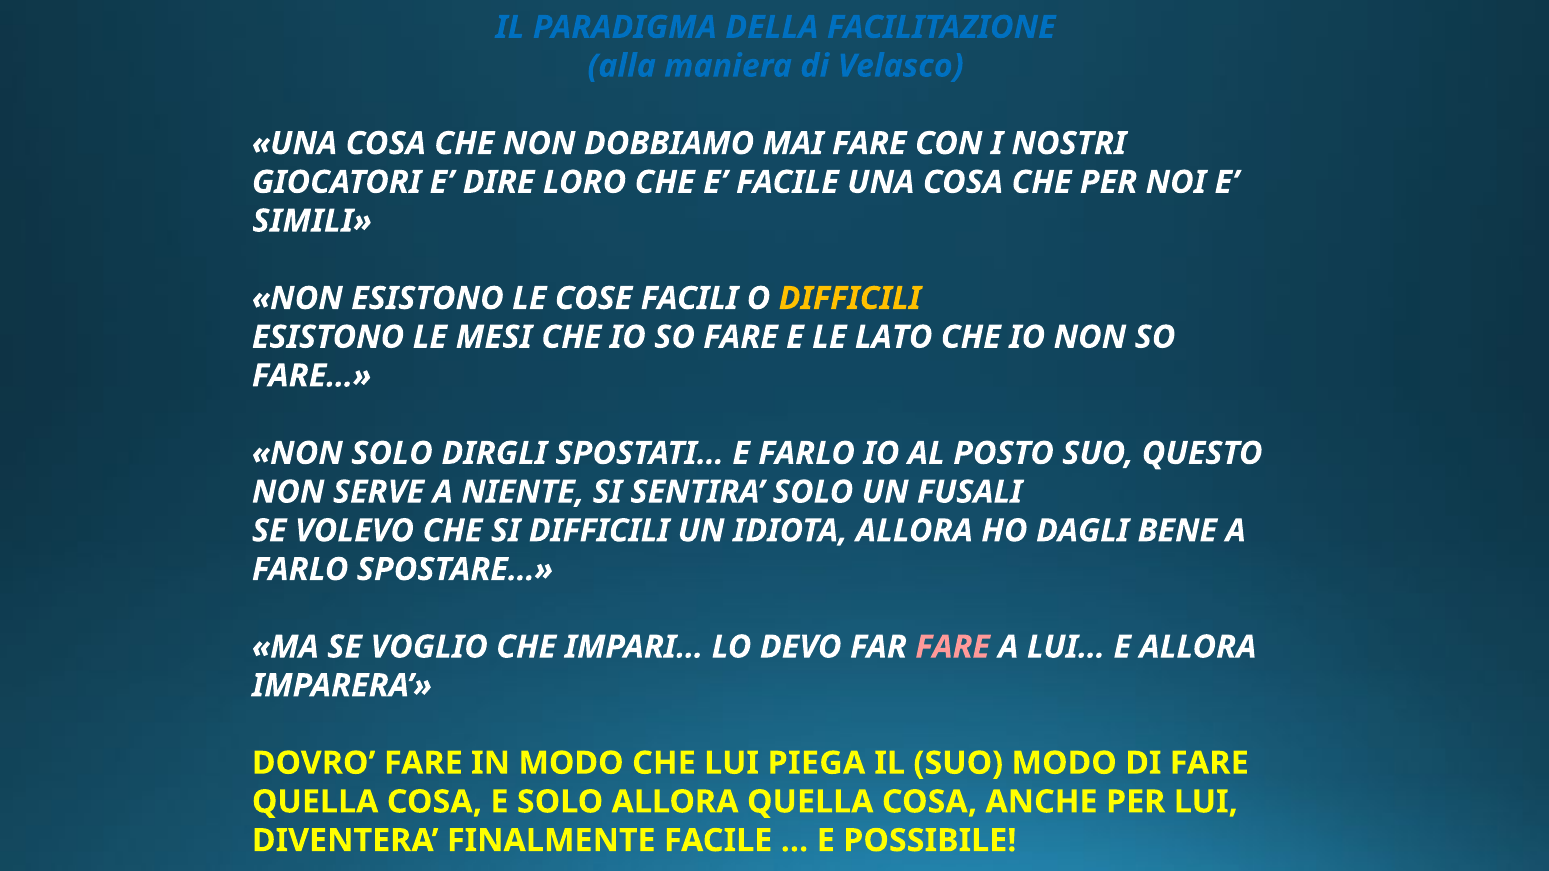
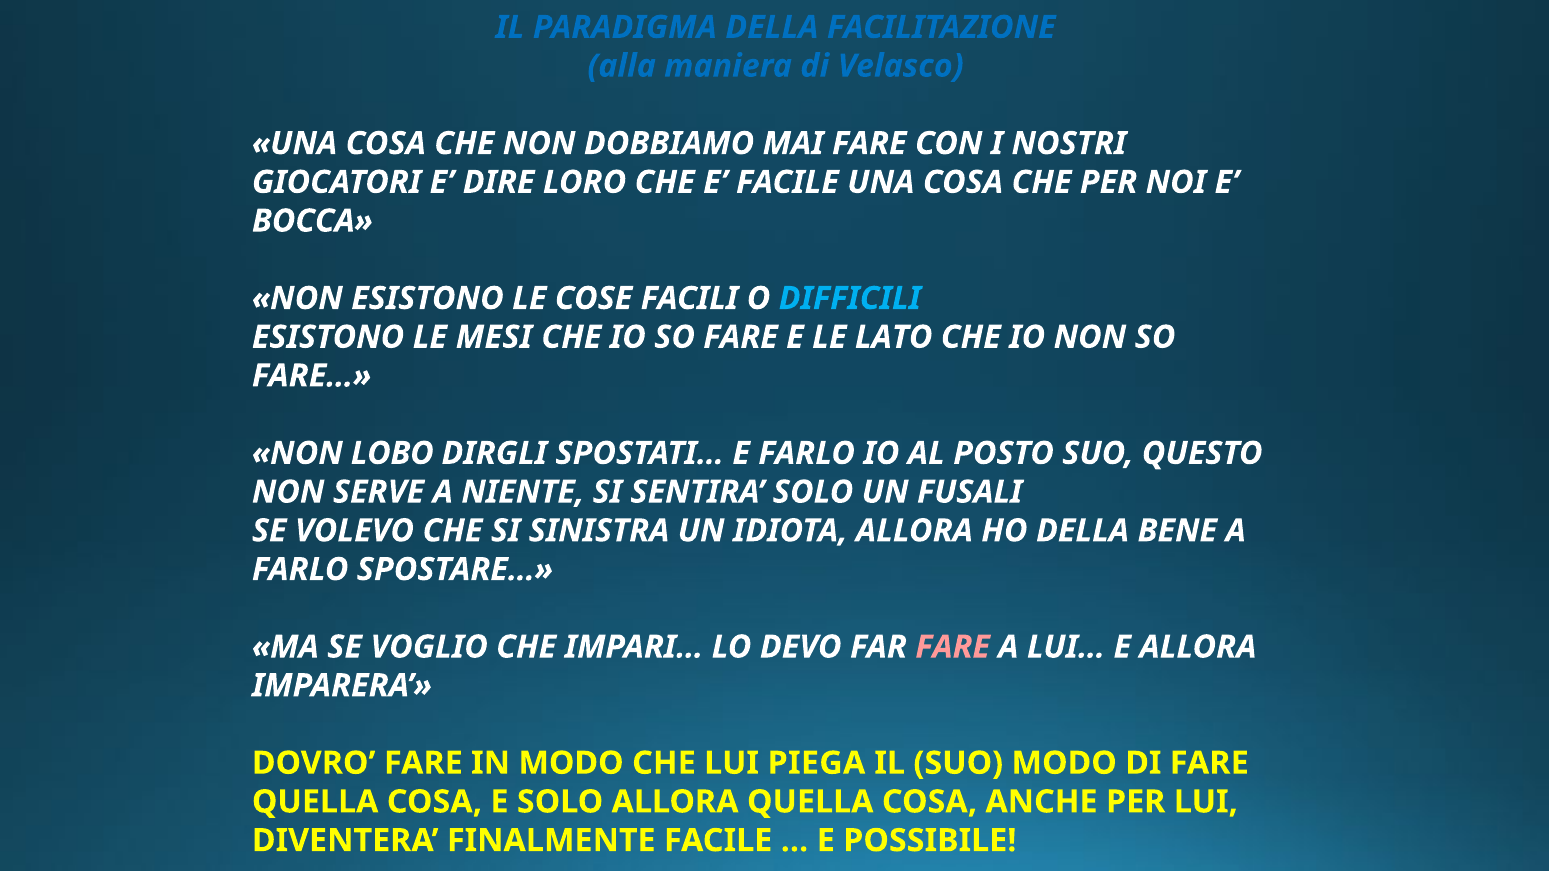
SIMILI: SIMILI -> BOCCA (312, 221)
DIFFICILI colour: yellow -> light blue (850, 298)
NON SOLO: SOLO -> LOBO (392, 453)
SI DIFFICILI: DIFFICILI -> SINISTRA (599, 531)
HO DAGLI: DAGLI -> DELLA (1083, 531)
